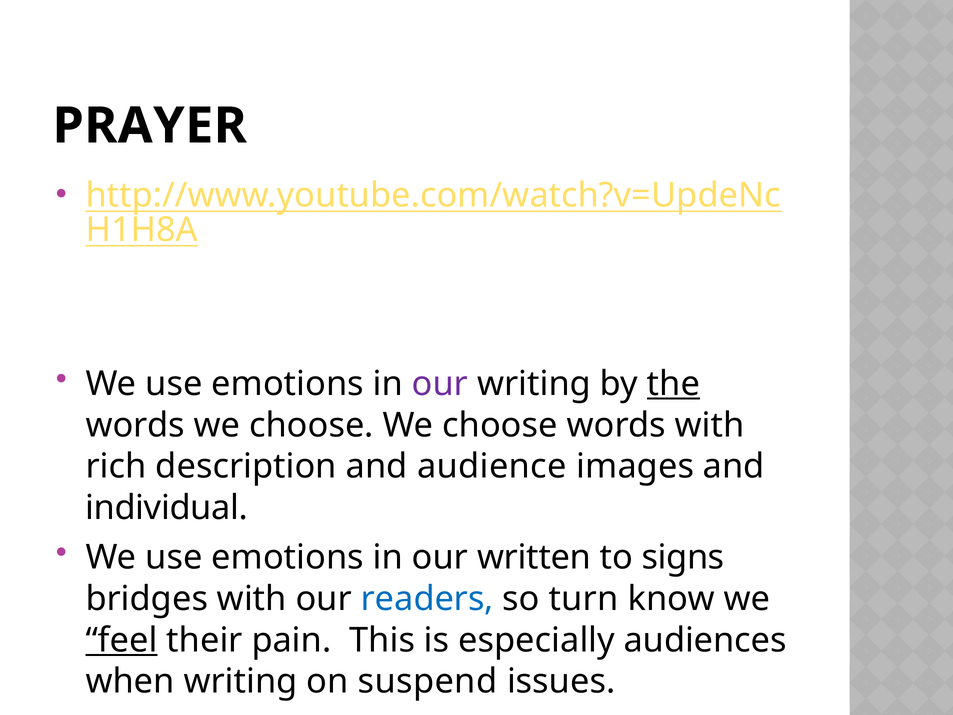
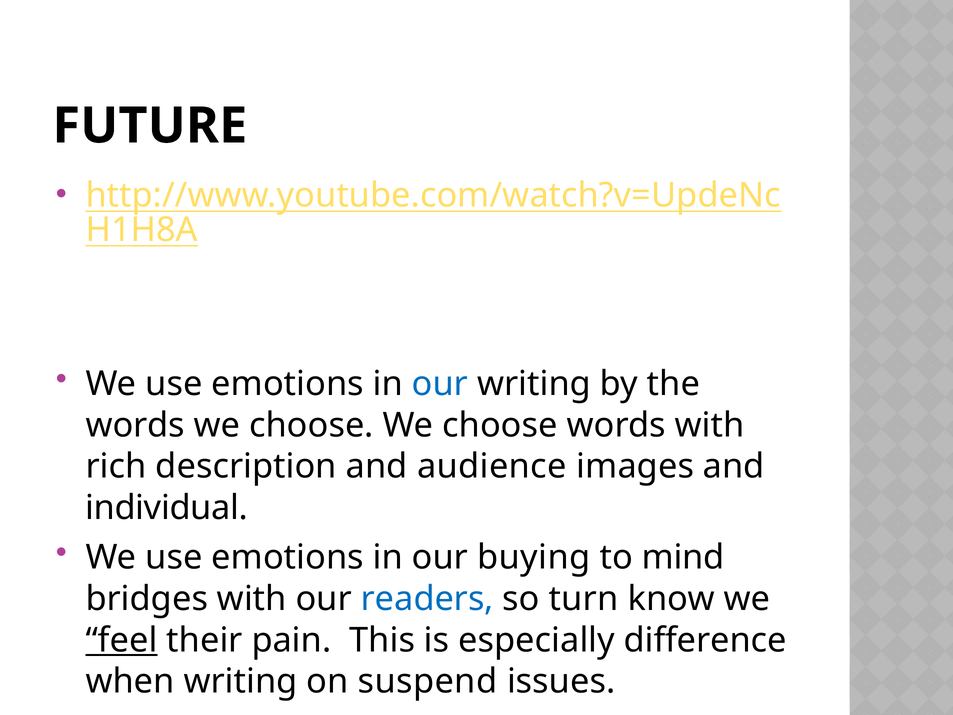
PRAYER: PRAYER -> FUTURE (150, 126)
our colour: purple -> blue (440, 384)
the underline: present -> none (673, 384)
written: written -> buying (534, 557)
signs: signs -> mind (683, 557)
audiences: audiences -> difference (705, 640)
